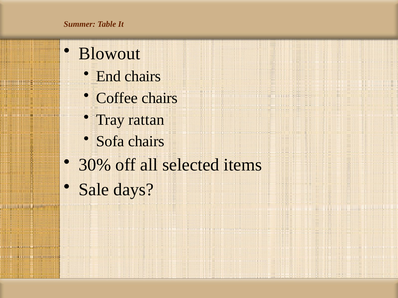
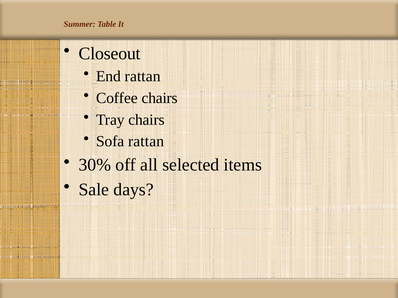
Blowout: Blowout -> Closeout (110, 54)
End chairs: chairs -> rattan (143, 76)
Tray rattan: rattan -> chairs (147, 120)
Sofa chairs: chairs -> rattan (146, 142)
